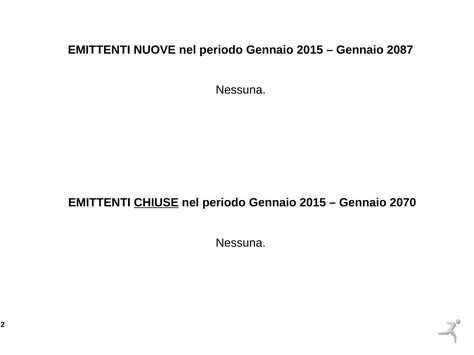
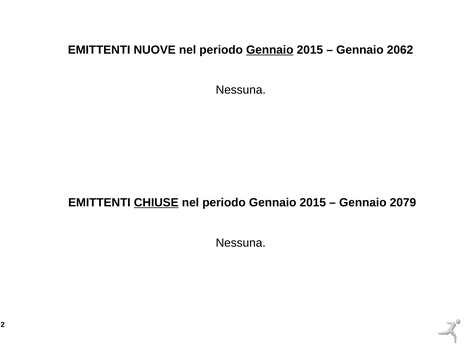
Gennaio underline: none -> present (270, 50)
2087: 2087 -> 2062 (400, 50)
2070: 2070 -> 2079 (403, 203)
